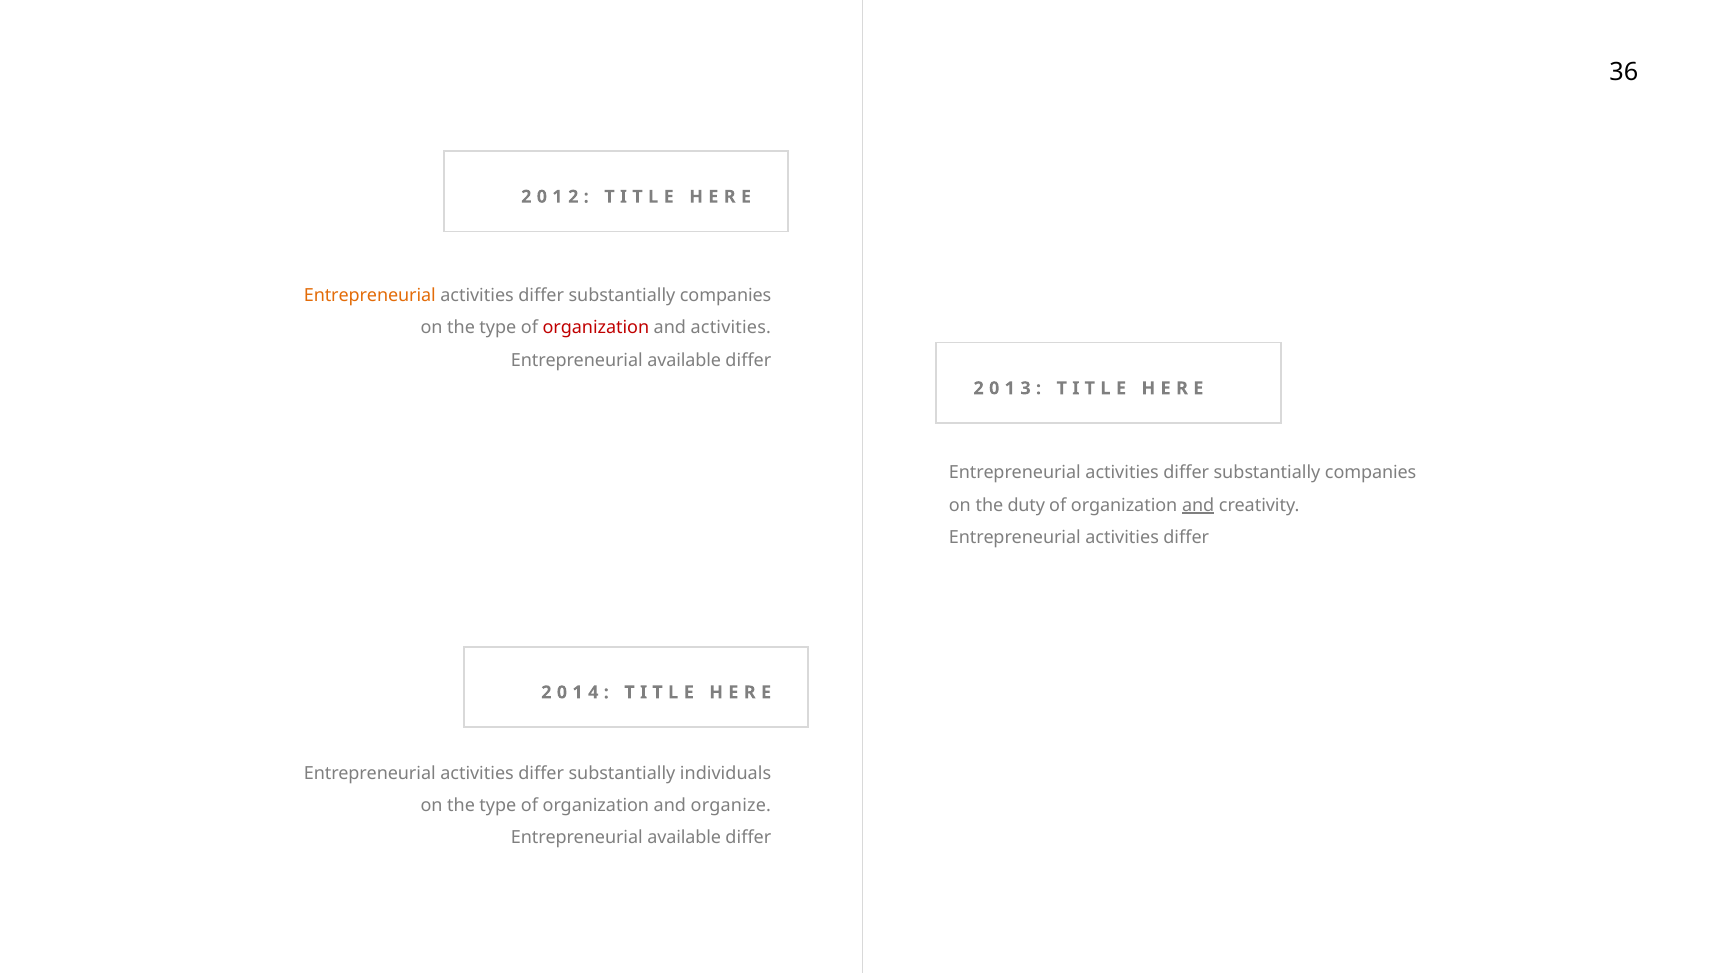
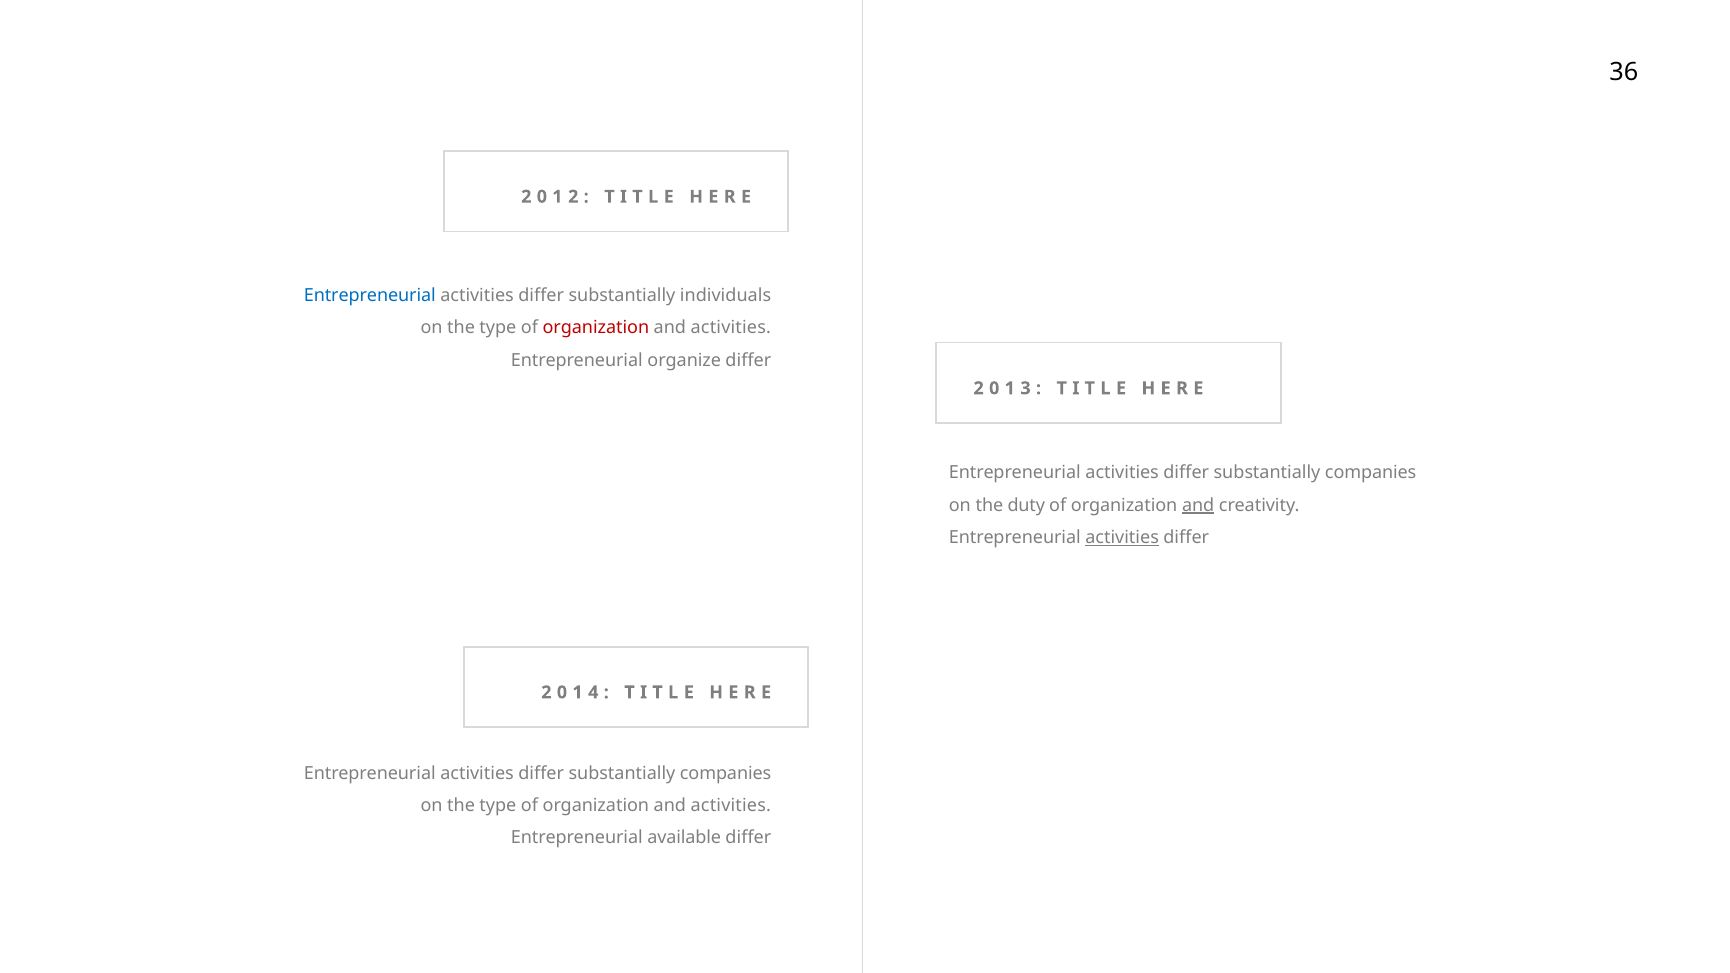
Entrepreneurial colour: orange -> blue (370, 295)
companies: companies -> individuals (726, 295)
available: available -> organize (684, 360)
activities underline: none -> present (1122, 538)
individuals: individuals -> companies (726, 773)
organize: organize -> activities (731, 806)
